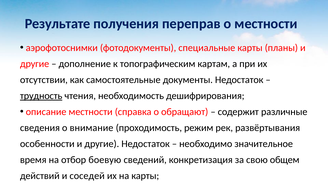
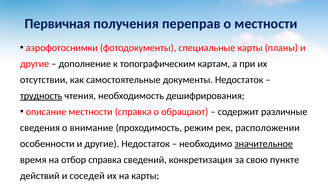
Результате: Результате -> Первичная (58, 24)
развёртывания: развёртывания -> расположении (268, 127)
значительное underline: none -> present (264, 143)
отбор боевую: боевую -> справка (105, 159)
общем: общем -> пункте (285, 159)
